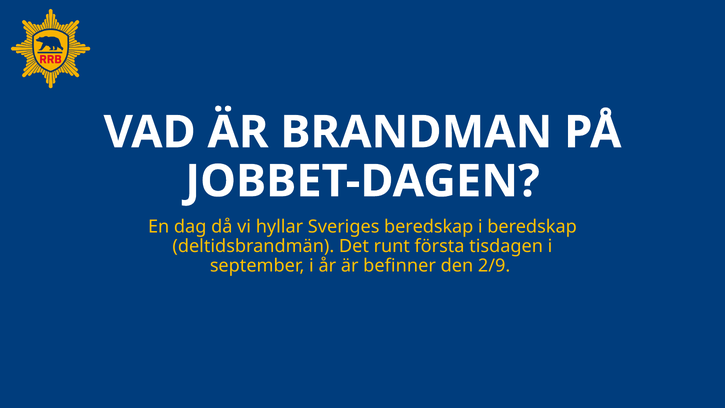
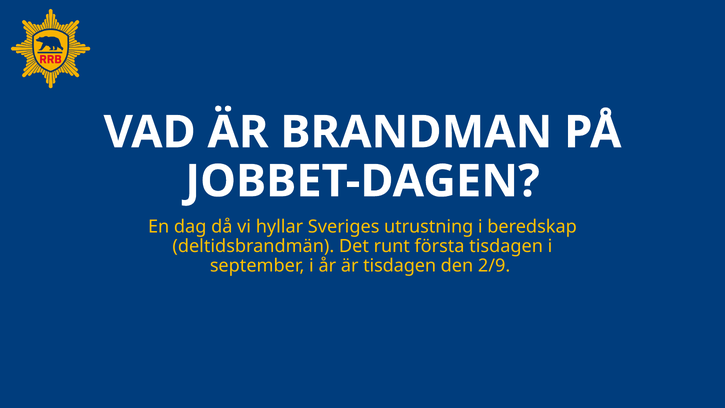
Sveriges beredskap: beredskap -> utrustning (429, 227)
är befinner: befinner -> tisdagen (400, 266)
